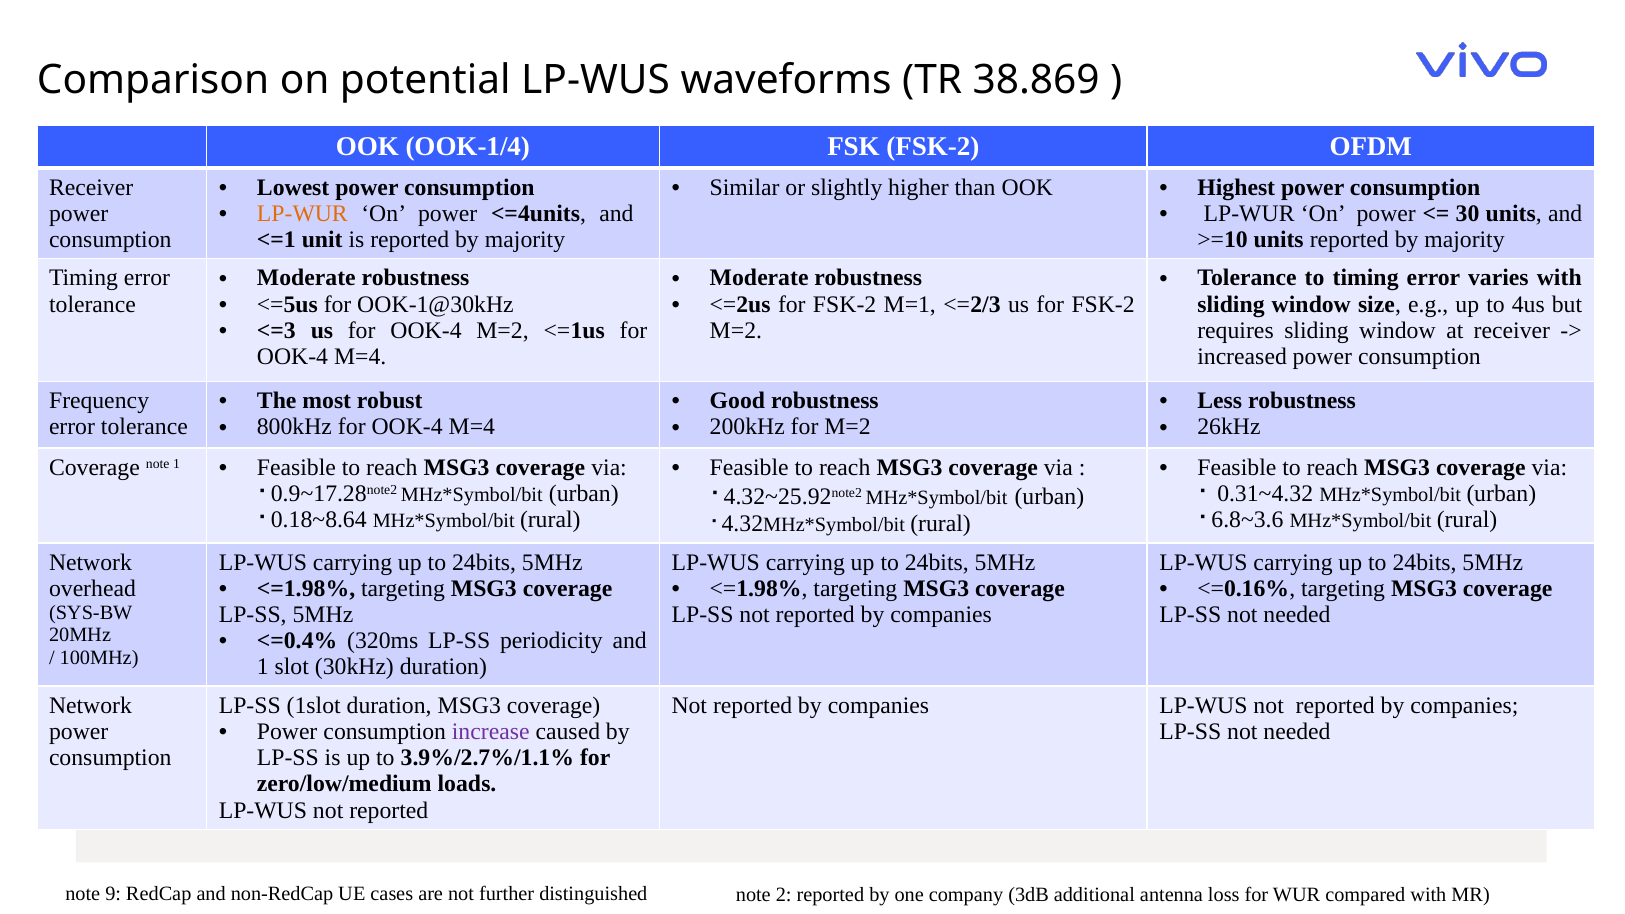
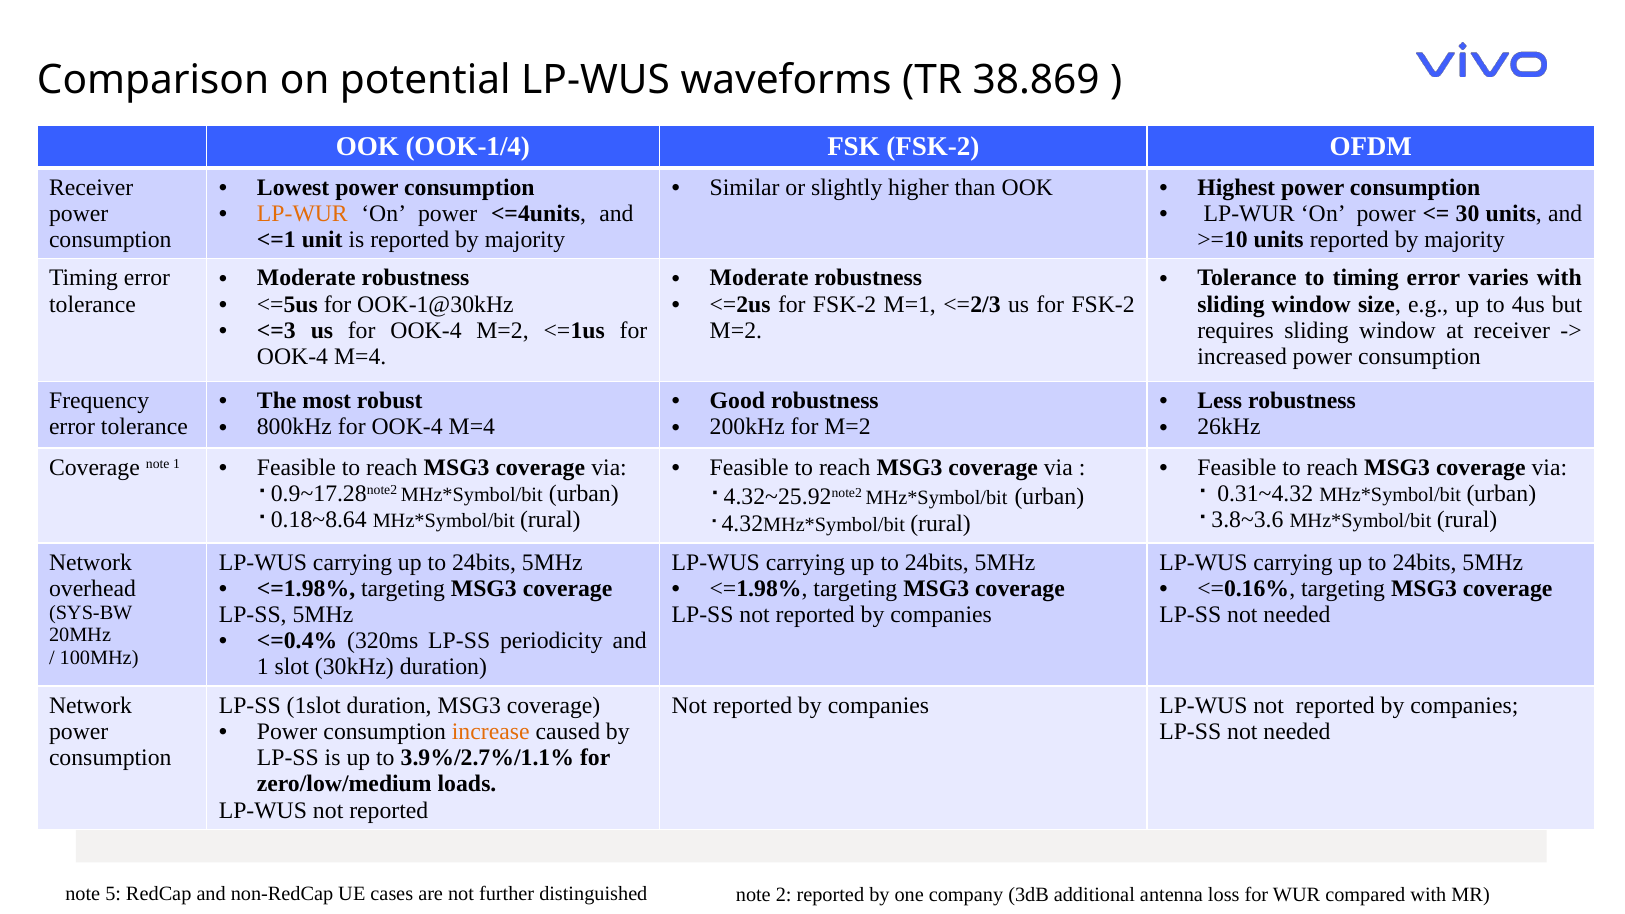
6.8~3.6: 6.8~3.6 -> 3.8~3.6 (1247, 520)
increase colour: purple -> orange (491, 732)
9: 9 -> 5 (113, 894)
